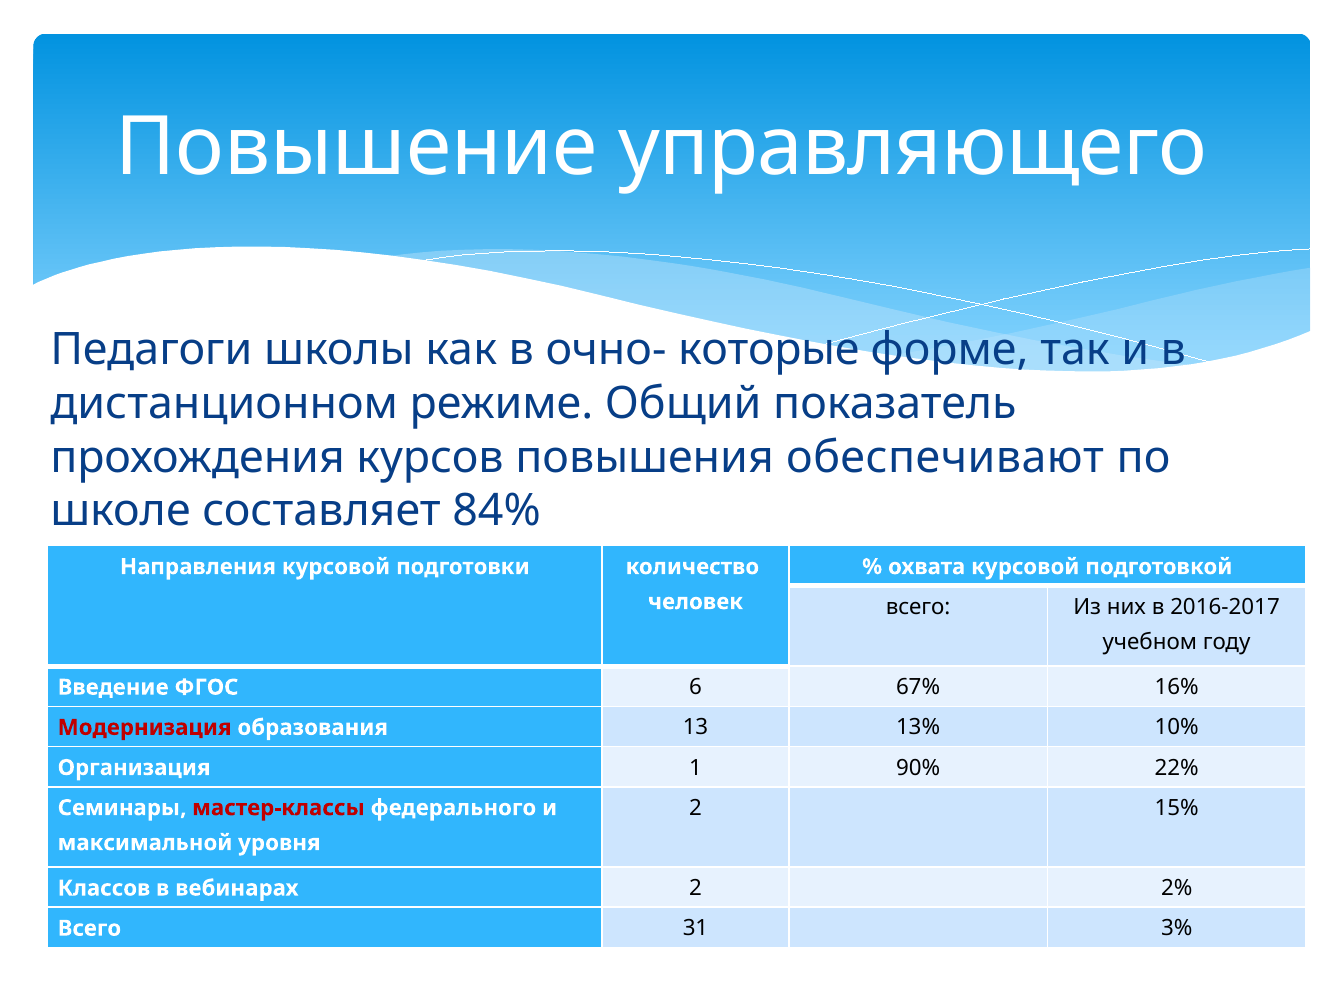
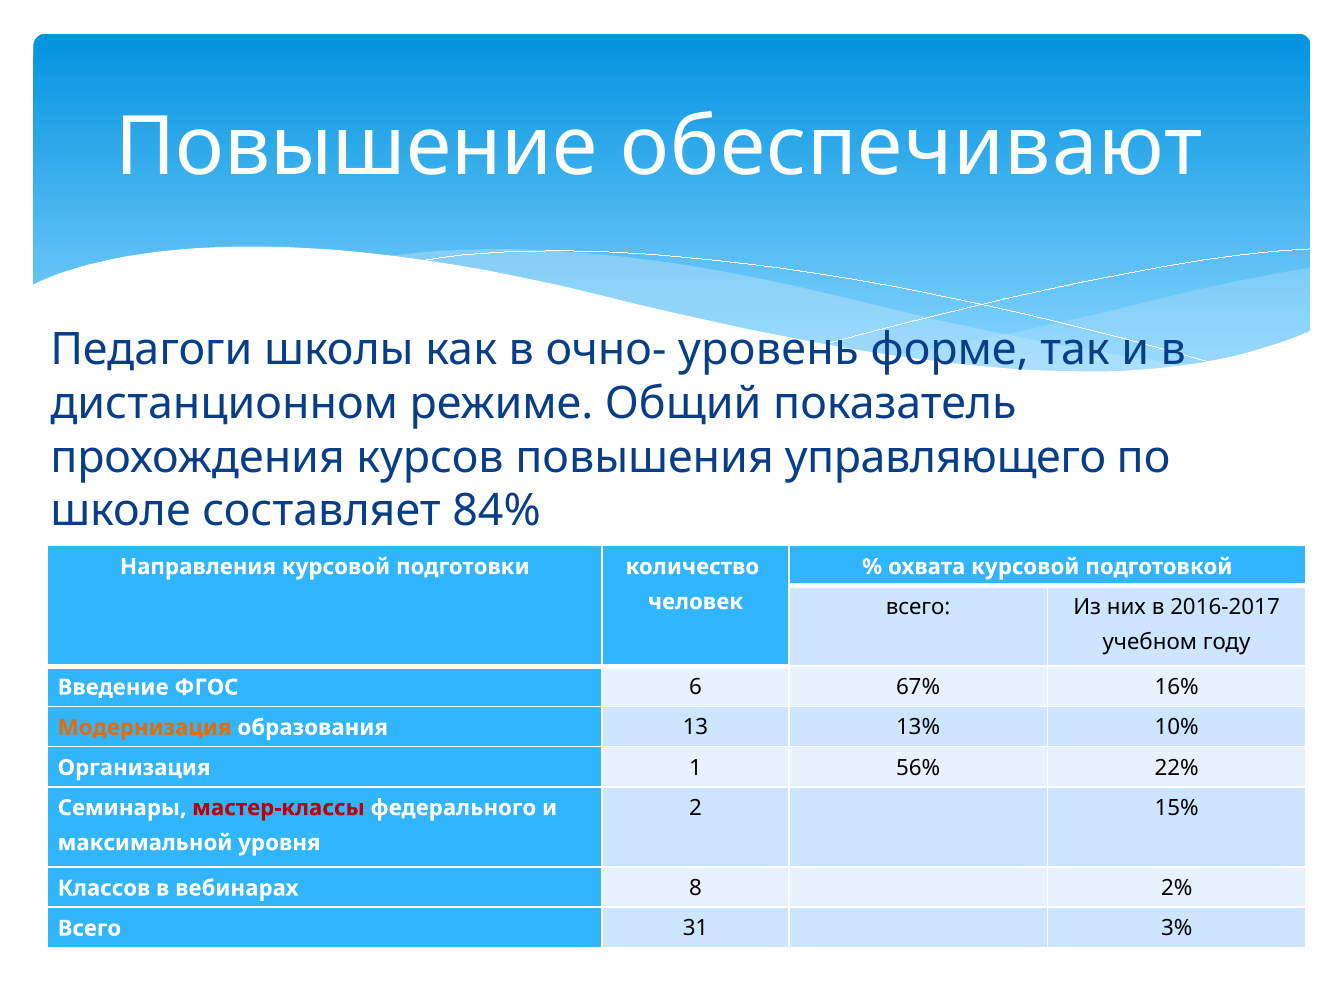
управляющего: управляющего -> обеспечивают (912, 147)
которые: которые -> уровень (768, 350)
обеспечивают: обеспечивают -> управляющего (946, 458)
Модернизация colour: red -> orange (145, 728)
90%: 90% -> 56% (918, 768)
вебинарах 2: 2 -> 8 (696, 888)
